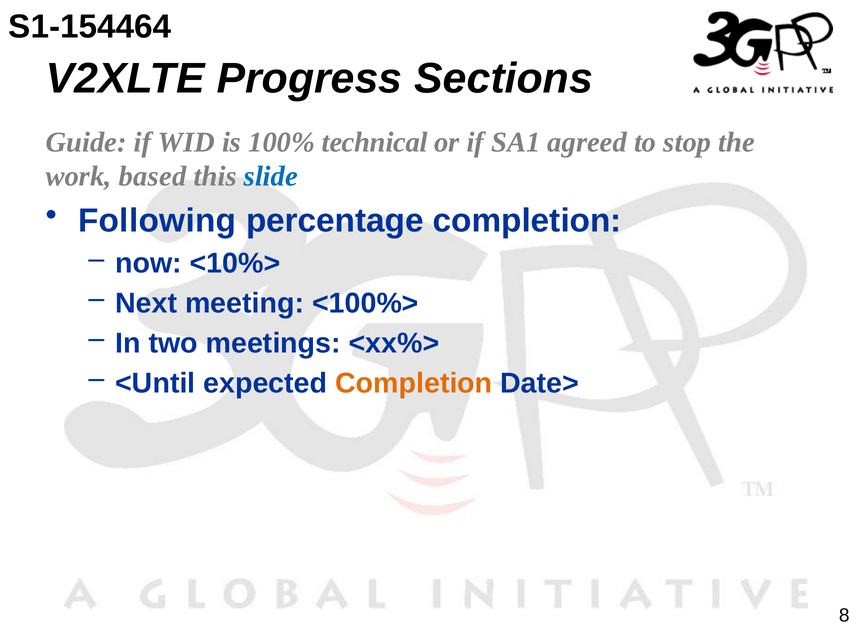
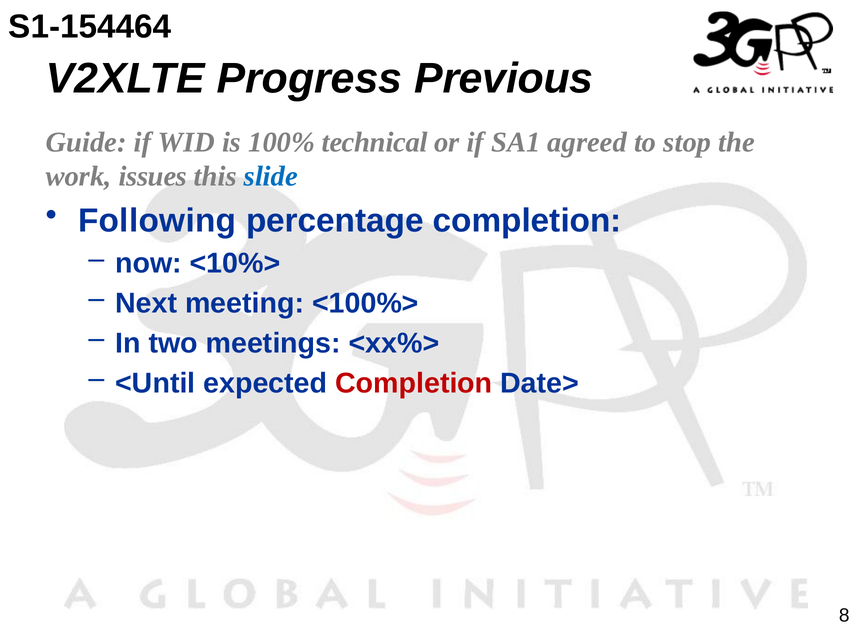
Sections: Sections -> Previous (504, 79)
based: based -> issues (153, 177)
Completion colour: orange -> red (414, 384)
